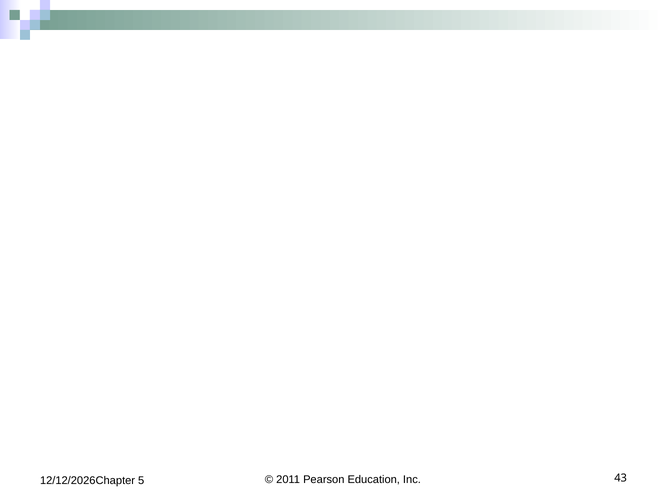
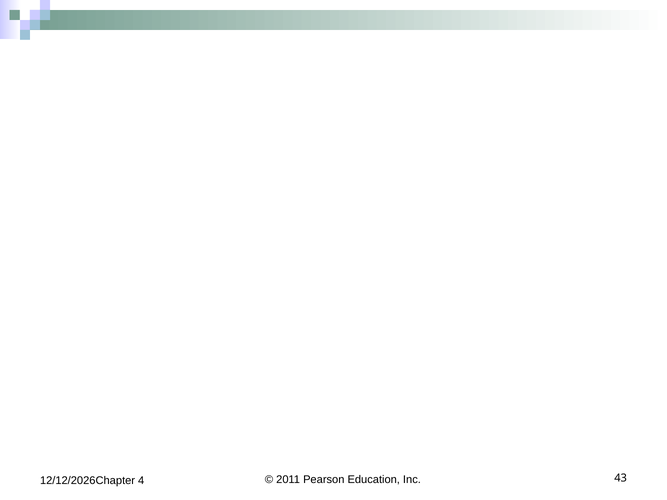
5: 5 -> 4 (141, 481)
